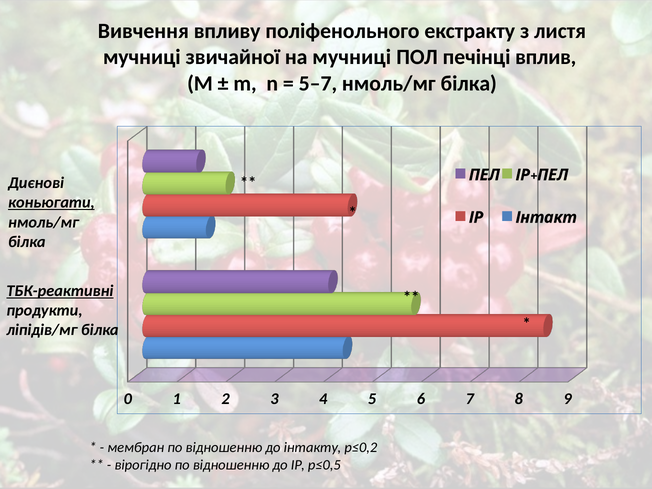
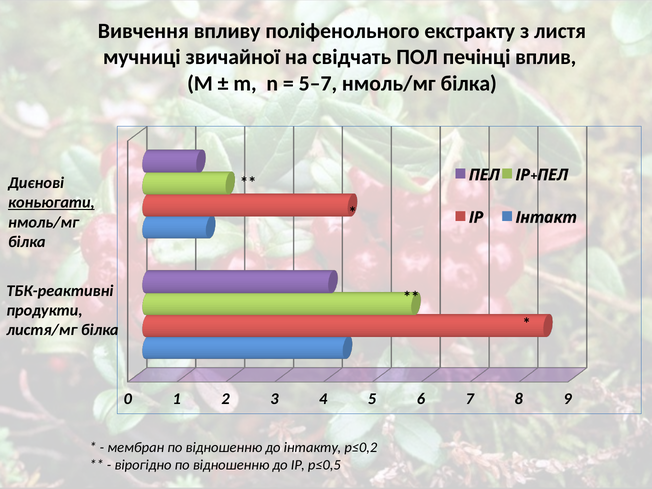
на мучниці: мучниці -> свідчать (352, 57)
ТБК-реактивні underline: present -> none (60, 291)
ліпідів/мг: ліпідів/мг -> листя/мг (42, 330)
